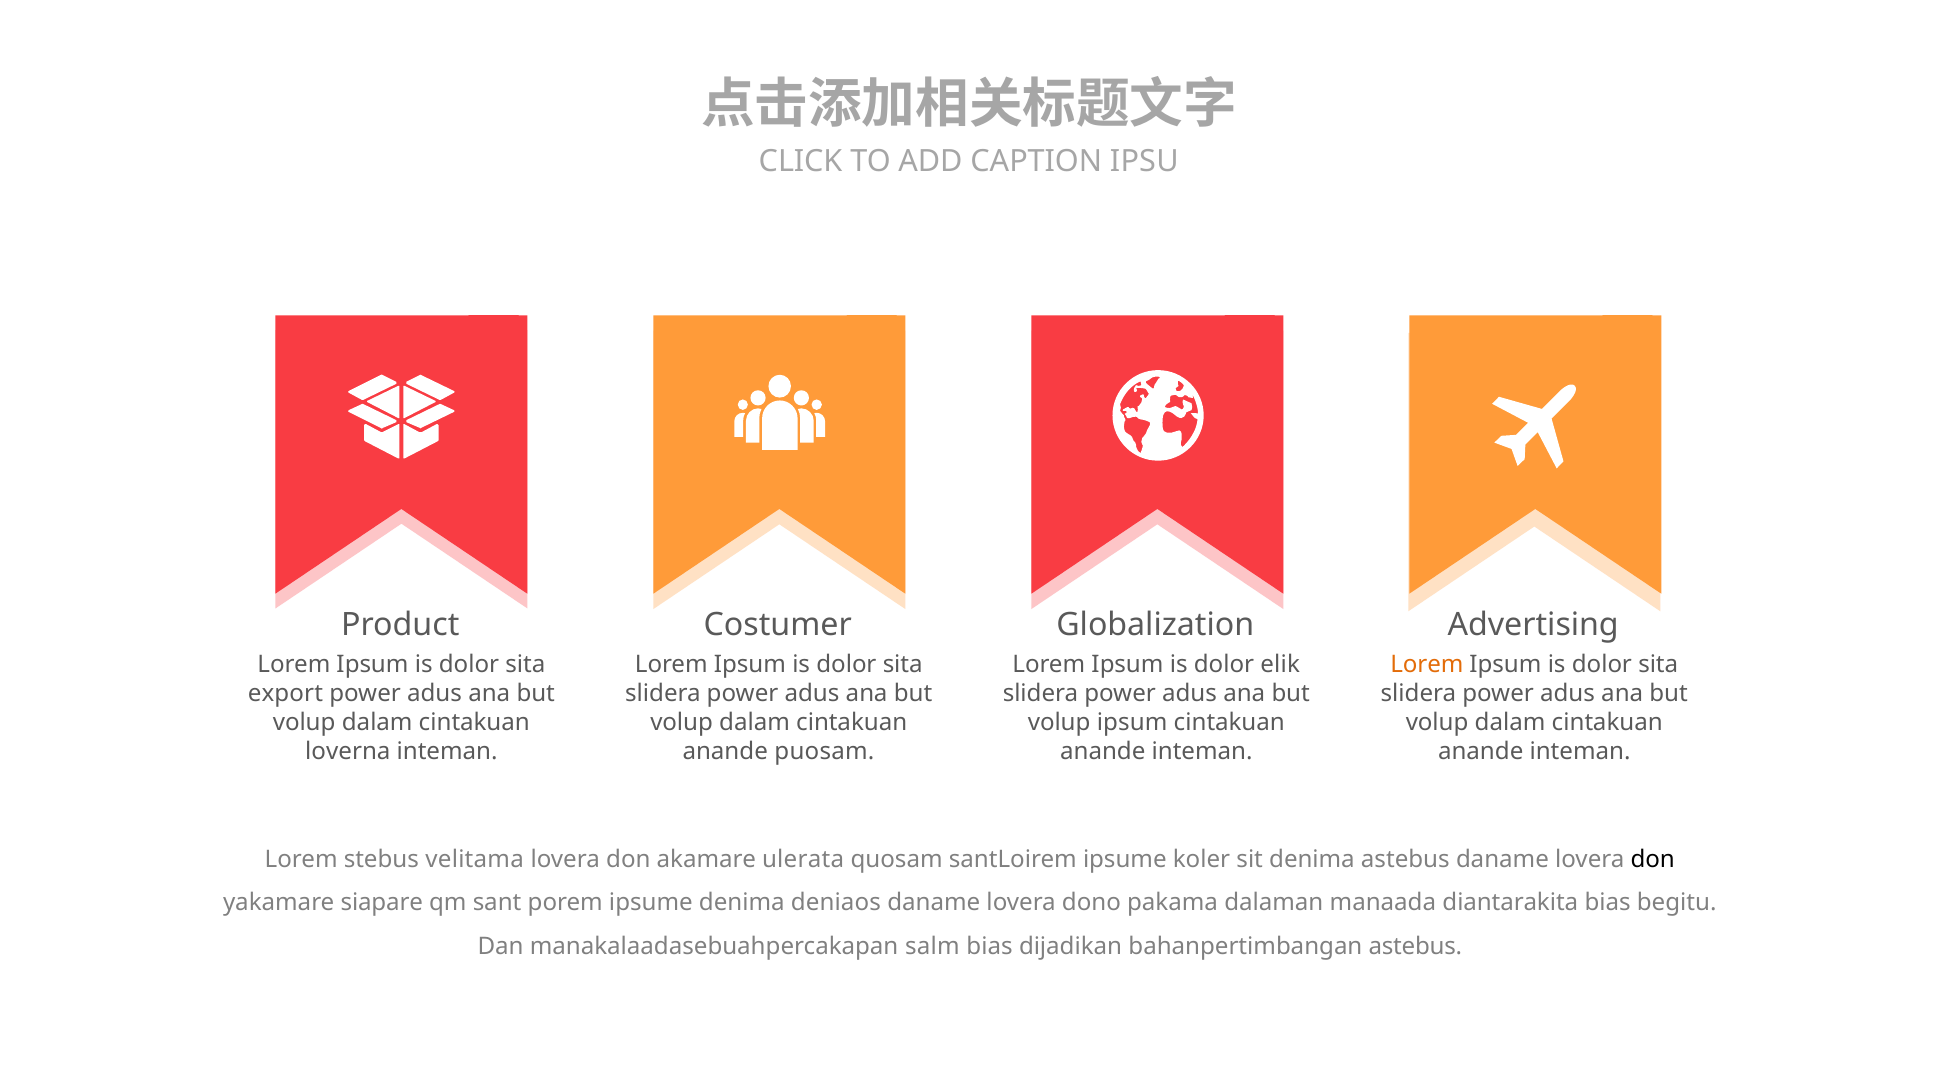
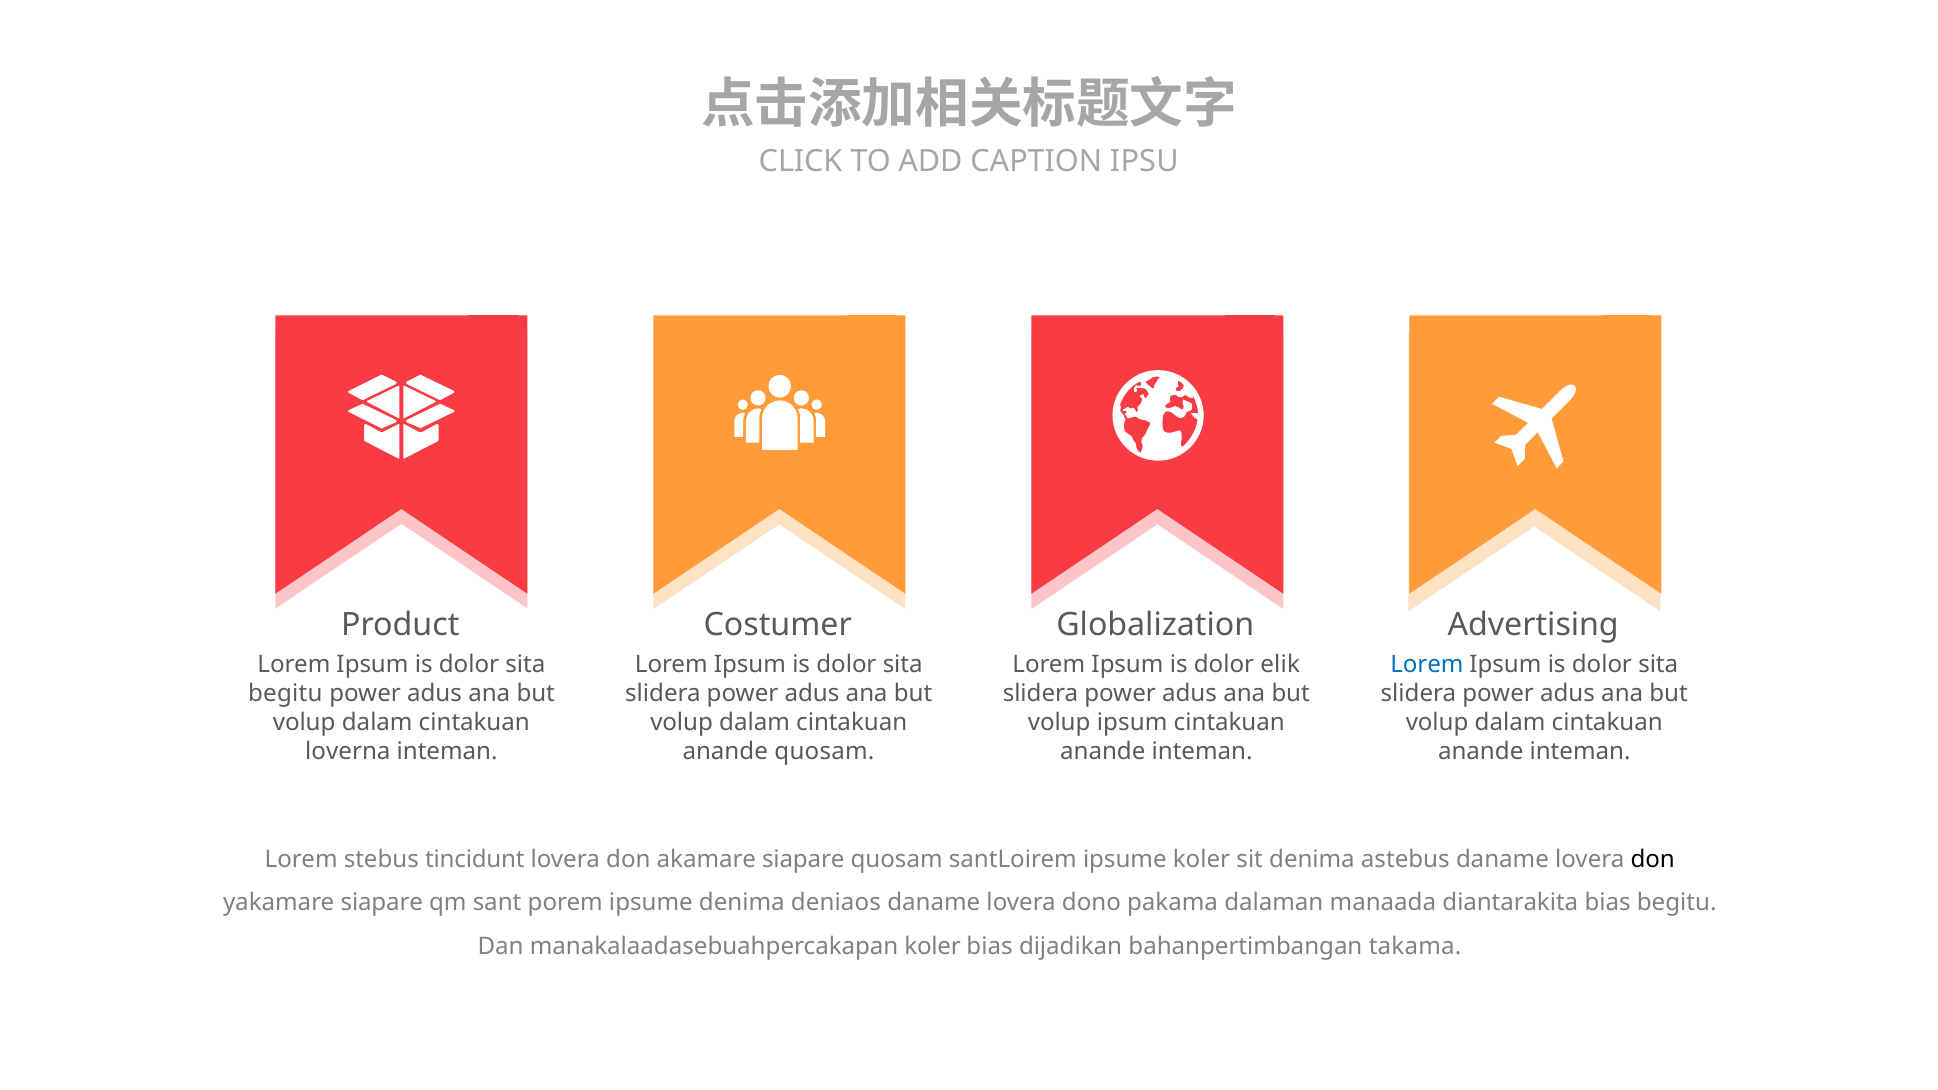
Lorem colour: orange -> blue (1427, 664)
export: export -> begitu (285, 693)
anande puosam: puosam -> quosam (824, 751)
velitama: velitama -> tincidunt (475, 859)
akamare ulerata: ulerata -> siapare (803, 859)
manakalaadasebuahpercakapan salm: salm -> koler (933, 946)
bahanpertimbangan astebus: astebus -> takama (1415, 946)
